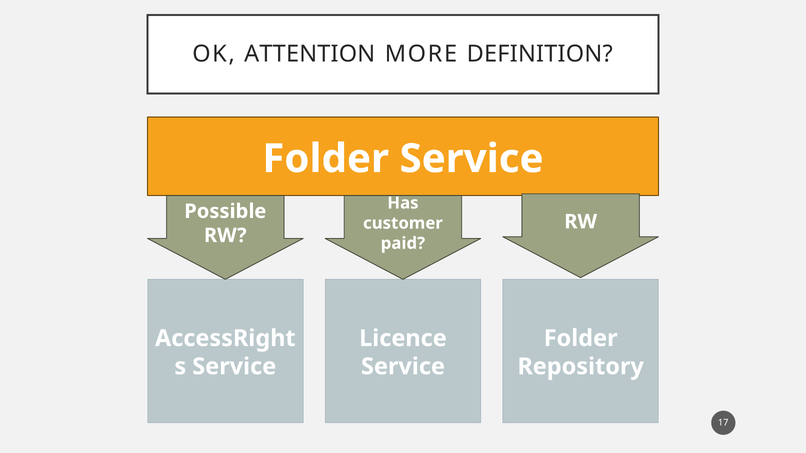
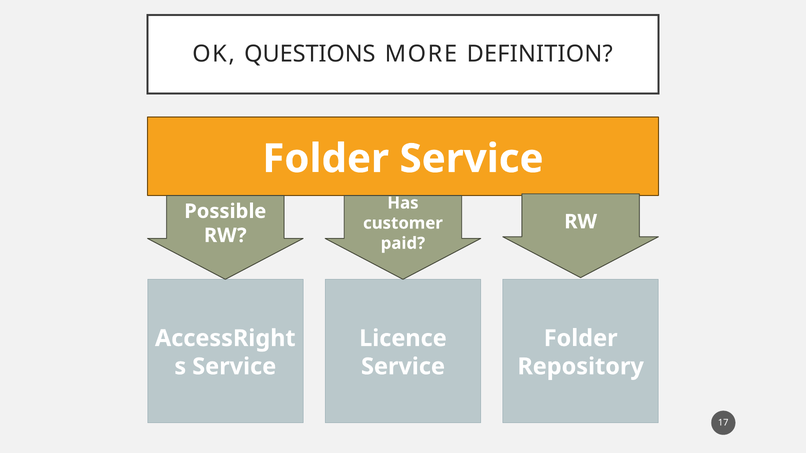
ATTENTION: ATTENTION -> QUESTIONS (310, 54)
